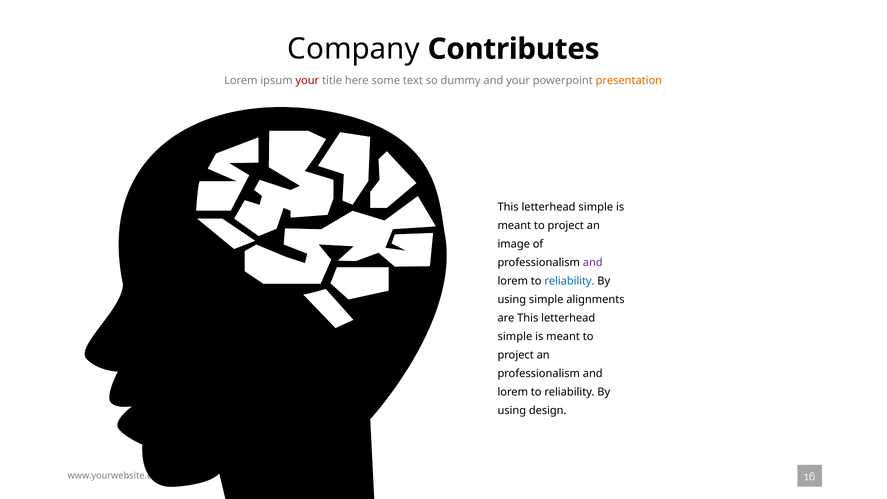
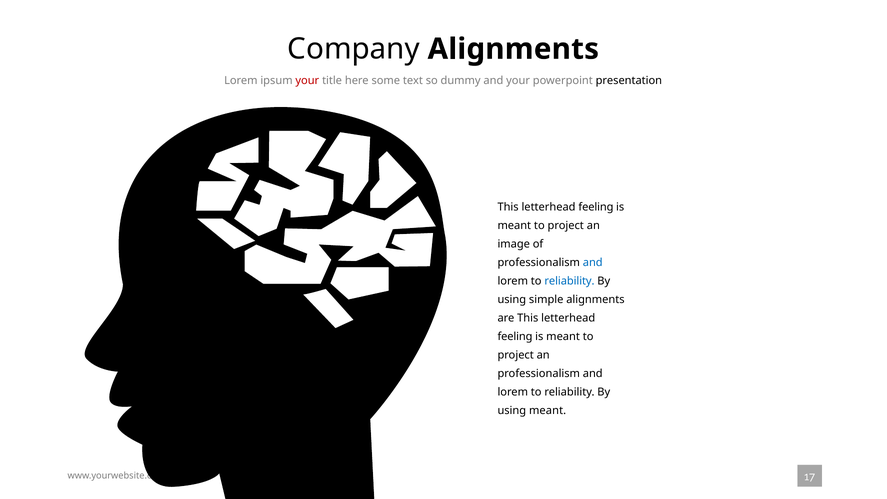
Company Contributes: Contributes -> Alignments (513, 49)
presentation colour: orange -> black (629, 80)
simple: simple -> feeling (596, 207)
and colour: purple -> blue (593, 263)
simple: simple -> feeling (515, 337)
using design: design -> meant (548, 410)
16: 16 -> 17 (810, 476)
